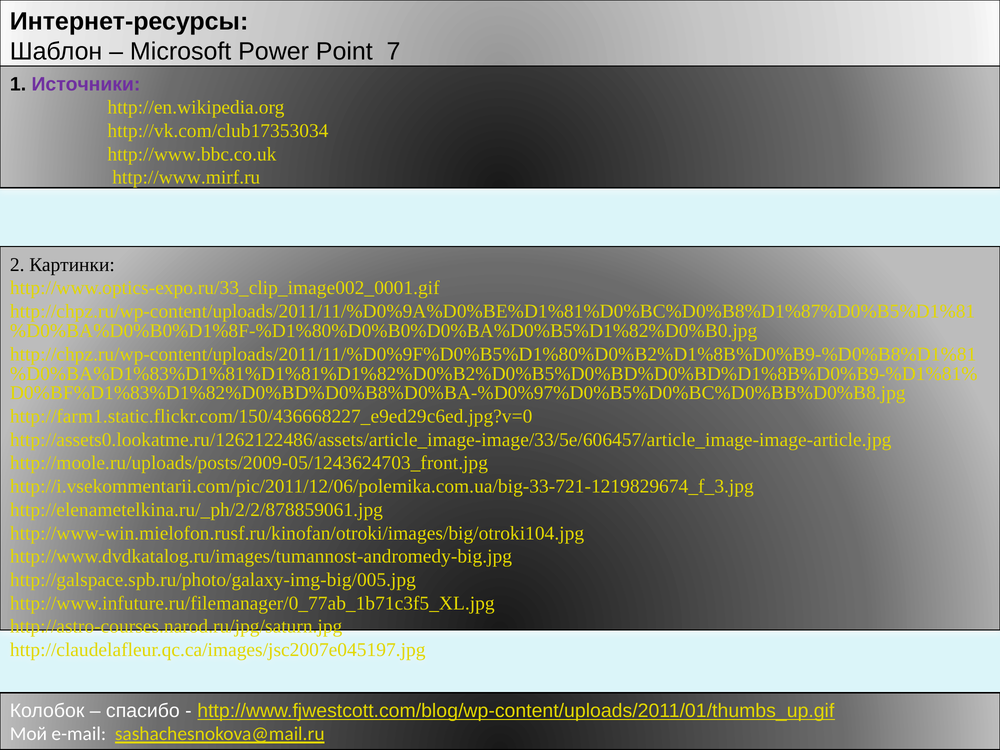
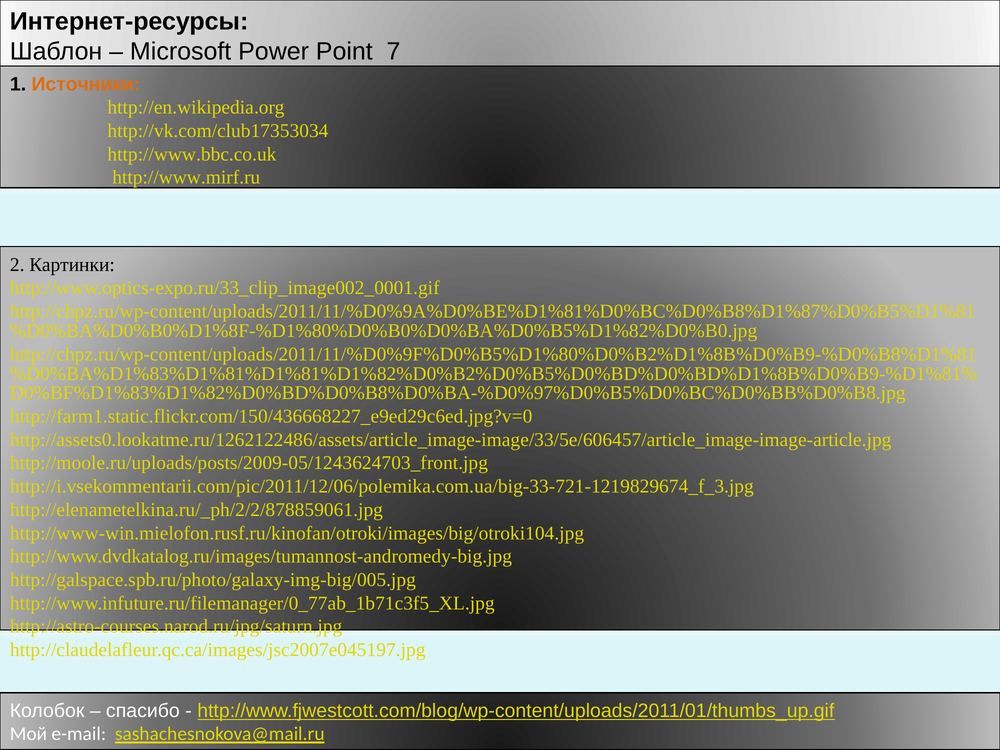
Источники colour: purple -> orange (86, 84)
